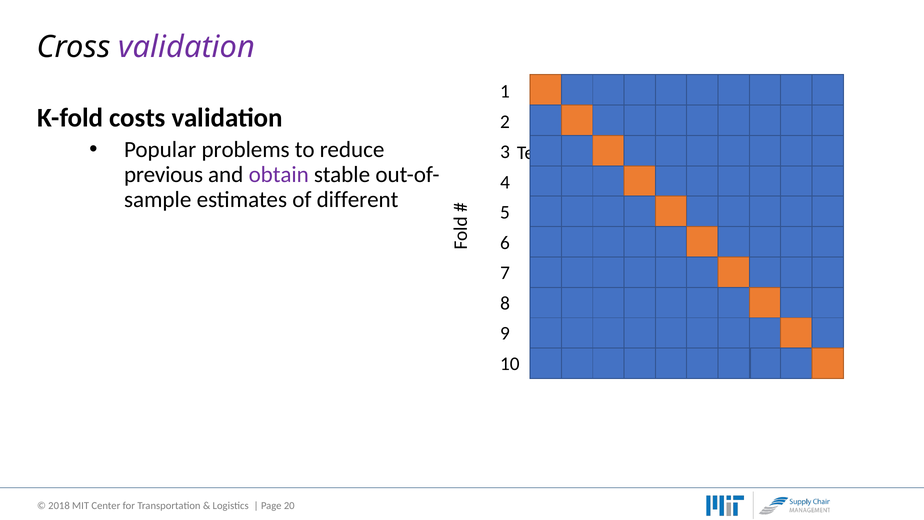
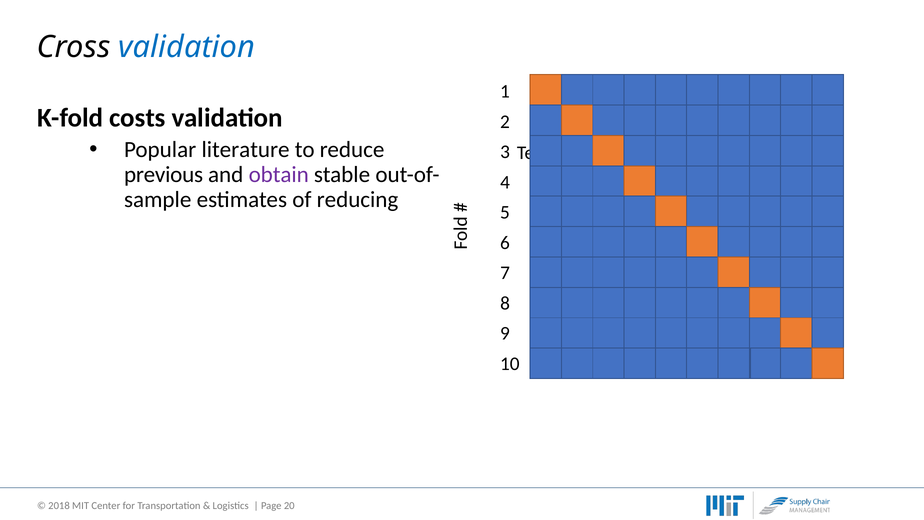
validation colour: purple -> blue (187, 47)
problems: problems -> literature (246, 150)
different: different -> reducing (357, 200)
